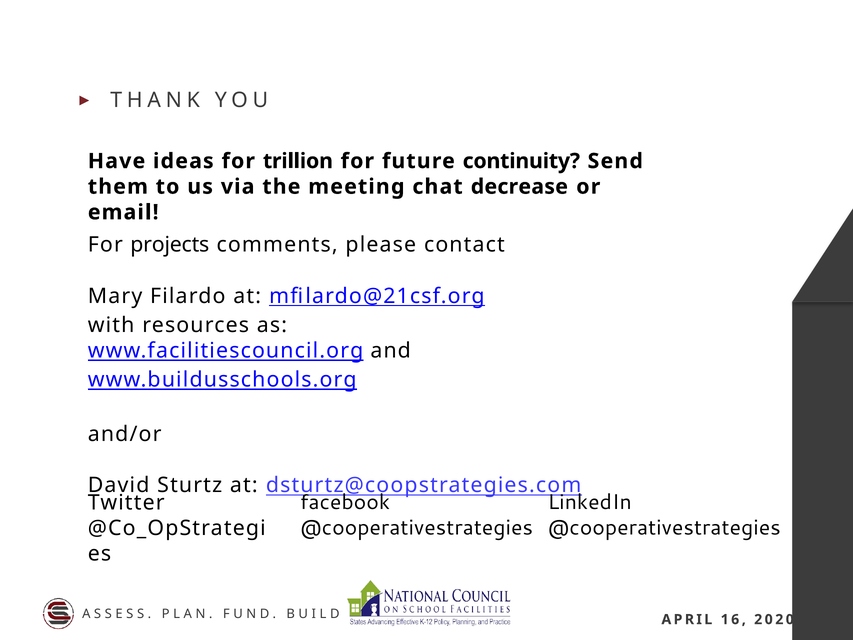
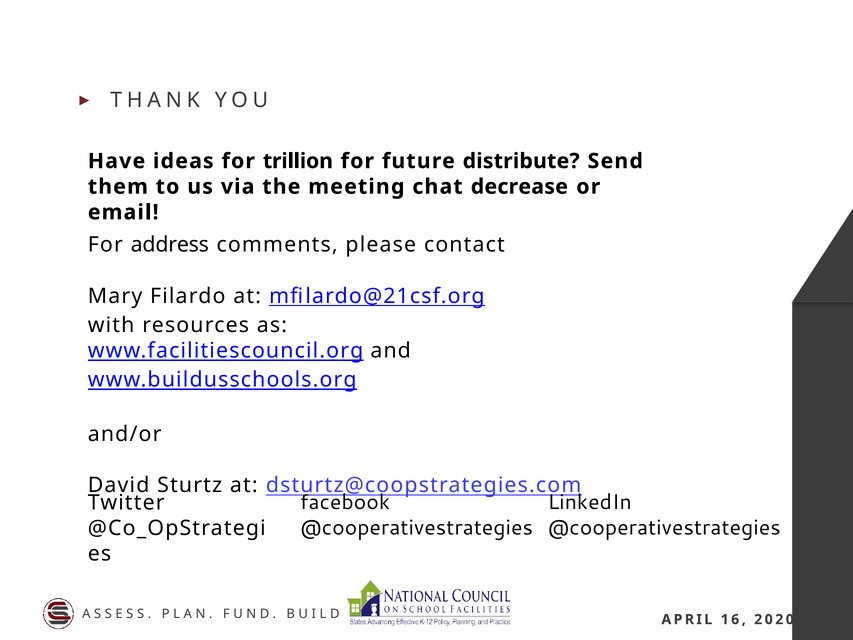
continuity: continuity -> distribute (521, 161)
projects: projects -> address (170, 245)
